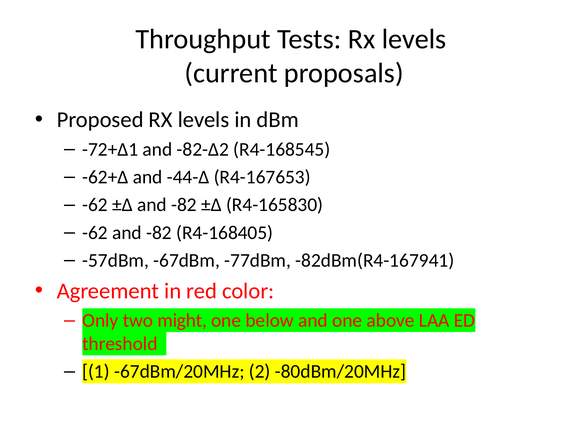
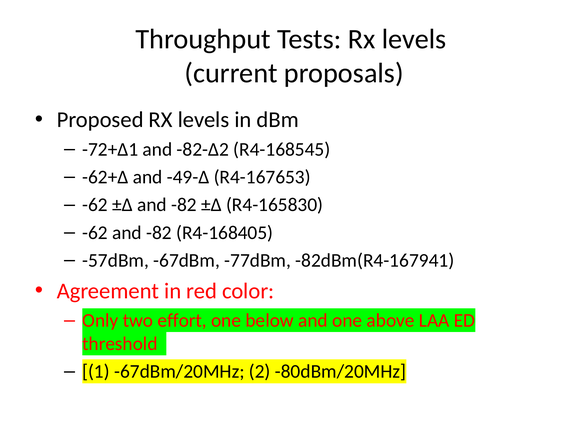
-44-∆: -44-∆ -> -49-∆ (188, 177)
might: might -> effort (182, 321)
